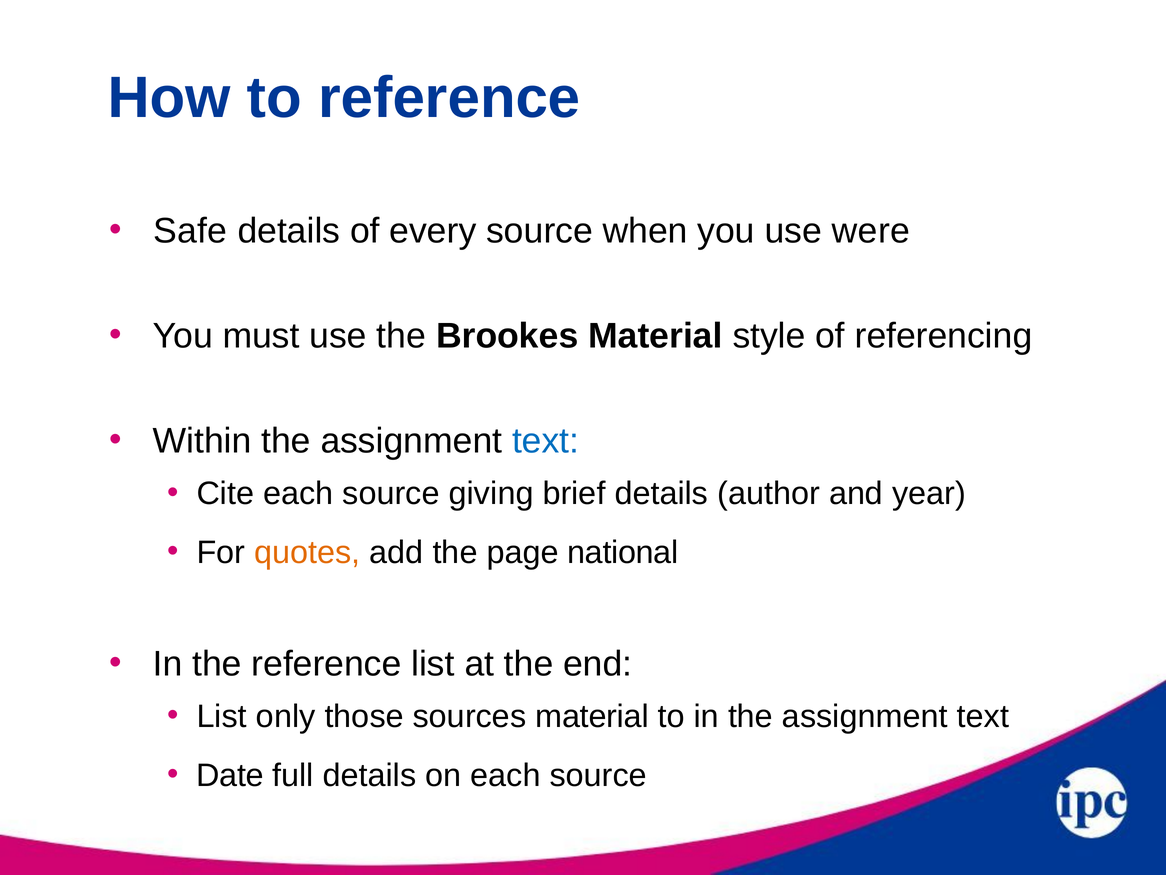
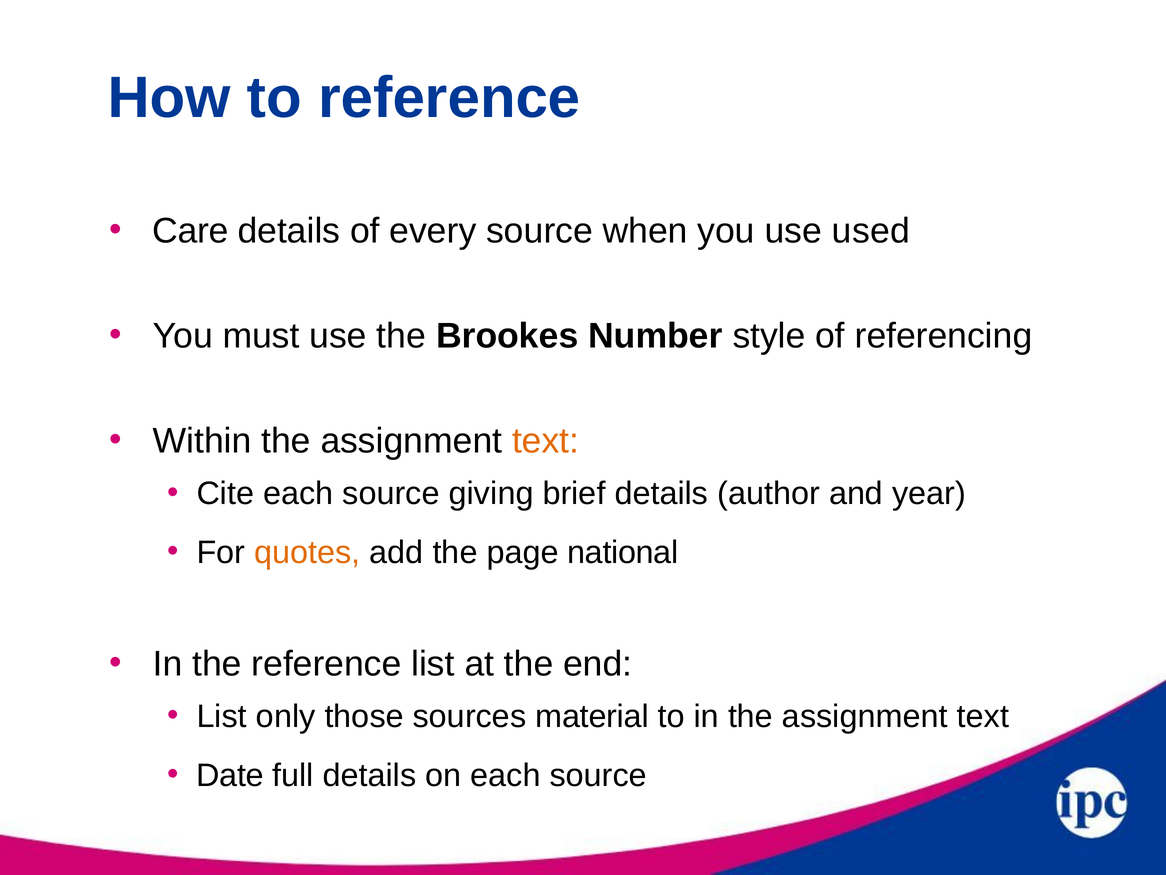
Safe: Safe -> Care (191, 231)
were: were -> used (871, 231)
Brookes Material: Material -> Number (655, 336)
text colour: blue -> orange (546, 441)
